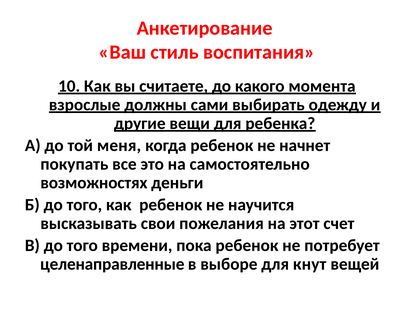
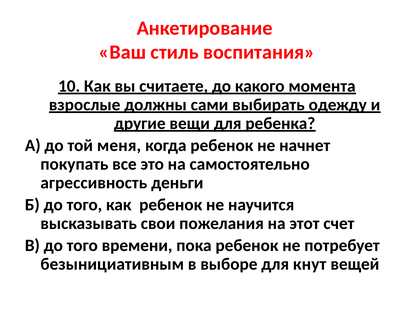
возможностях: возможностях -> агрессивность (94, 183)
целенаправленные: целенаправленные -> безынициативным (112, 264)
